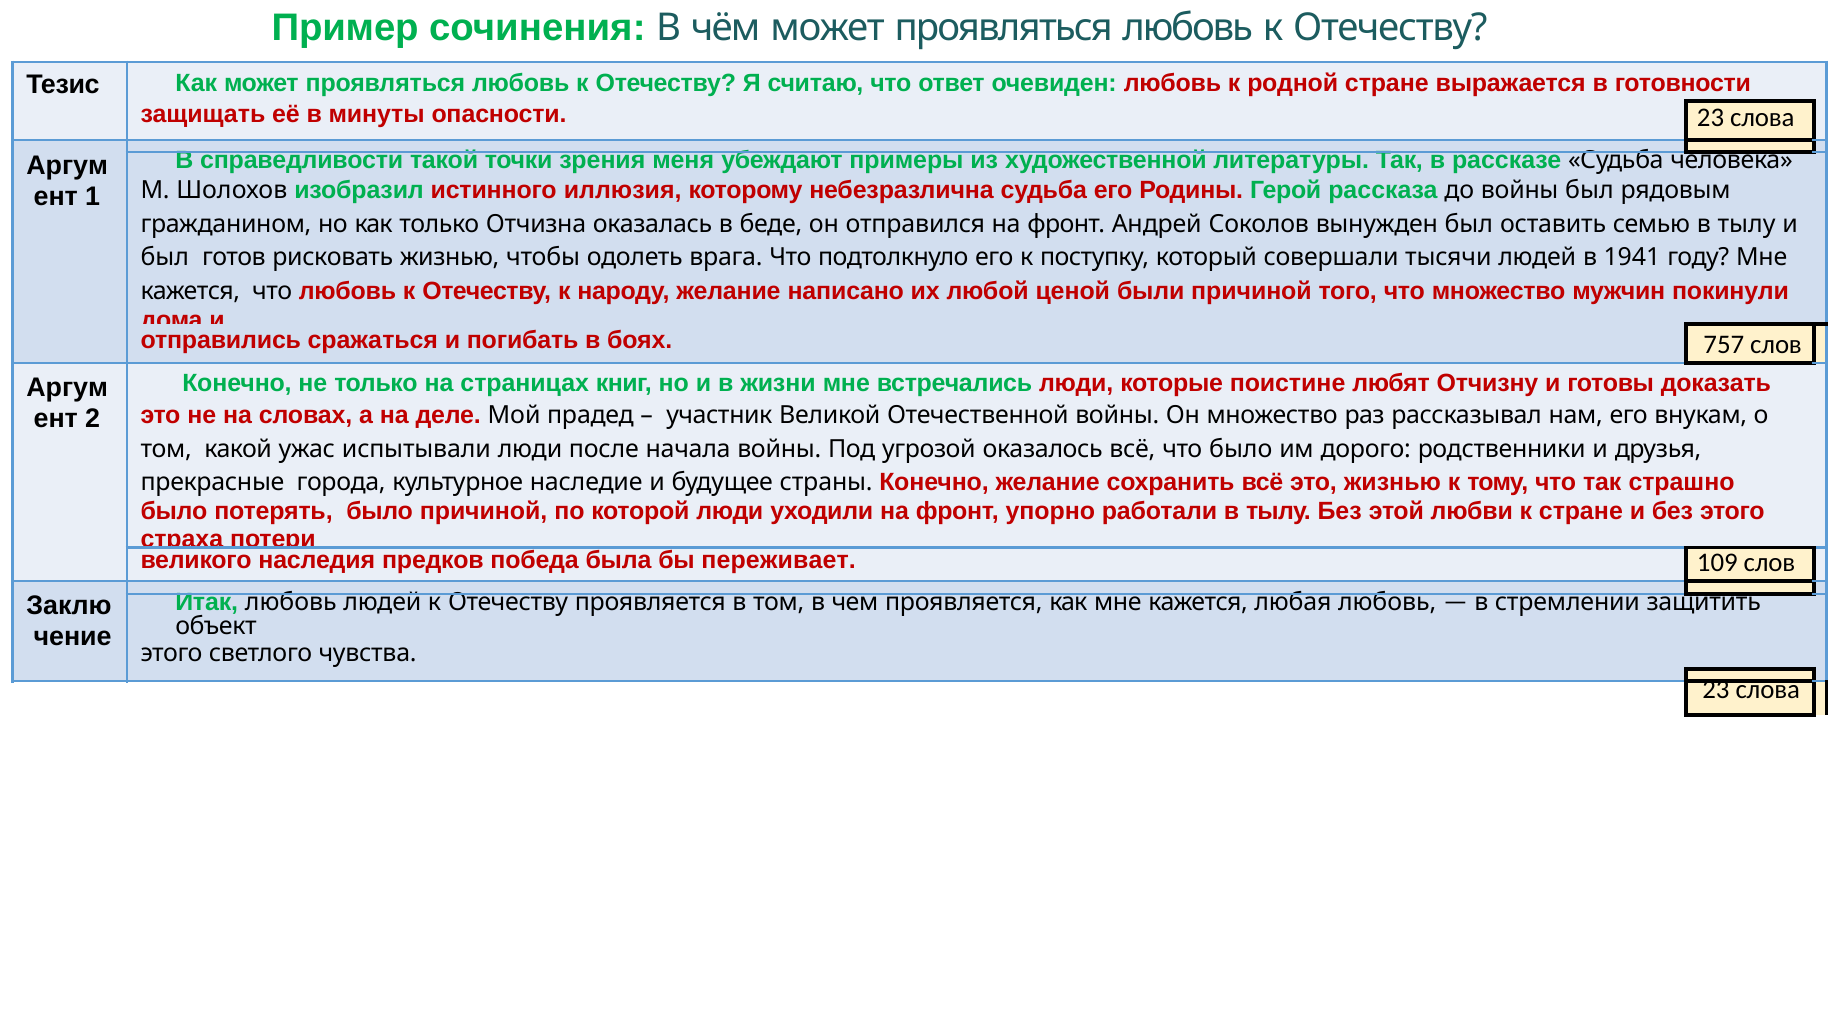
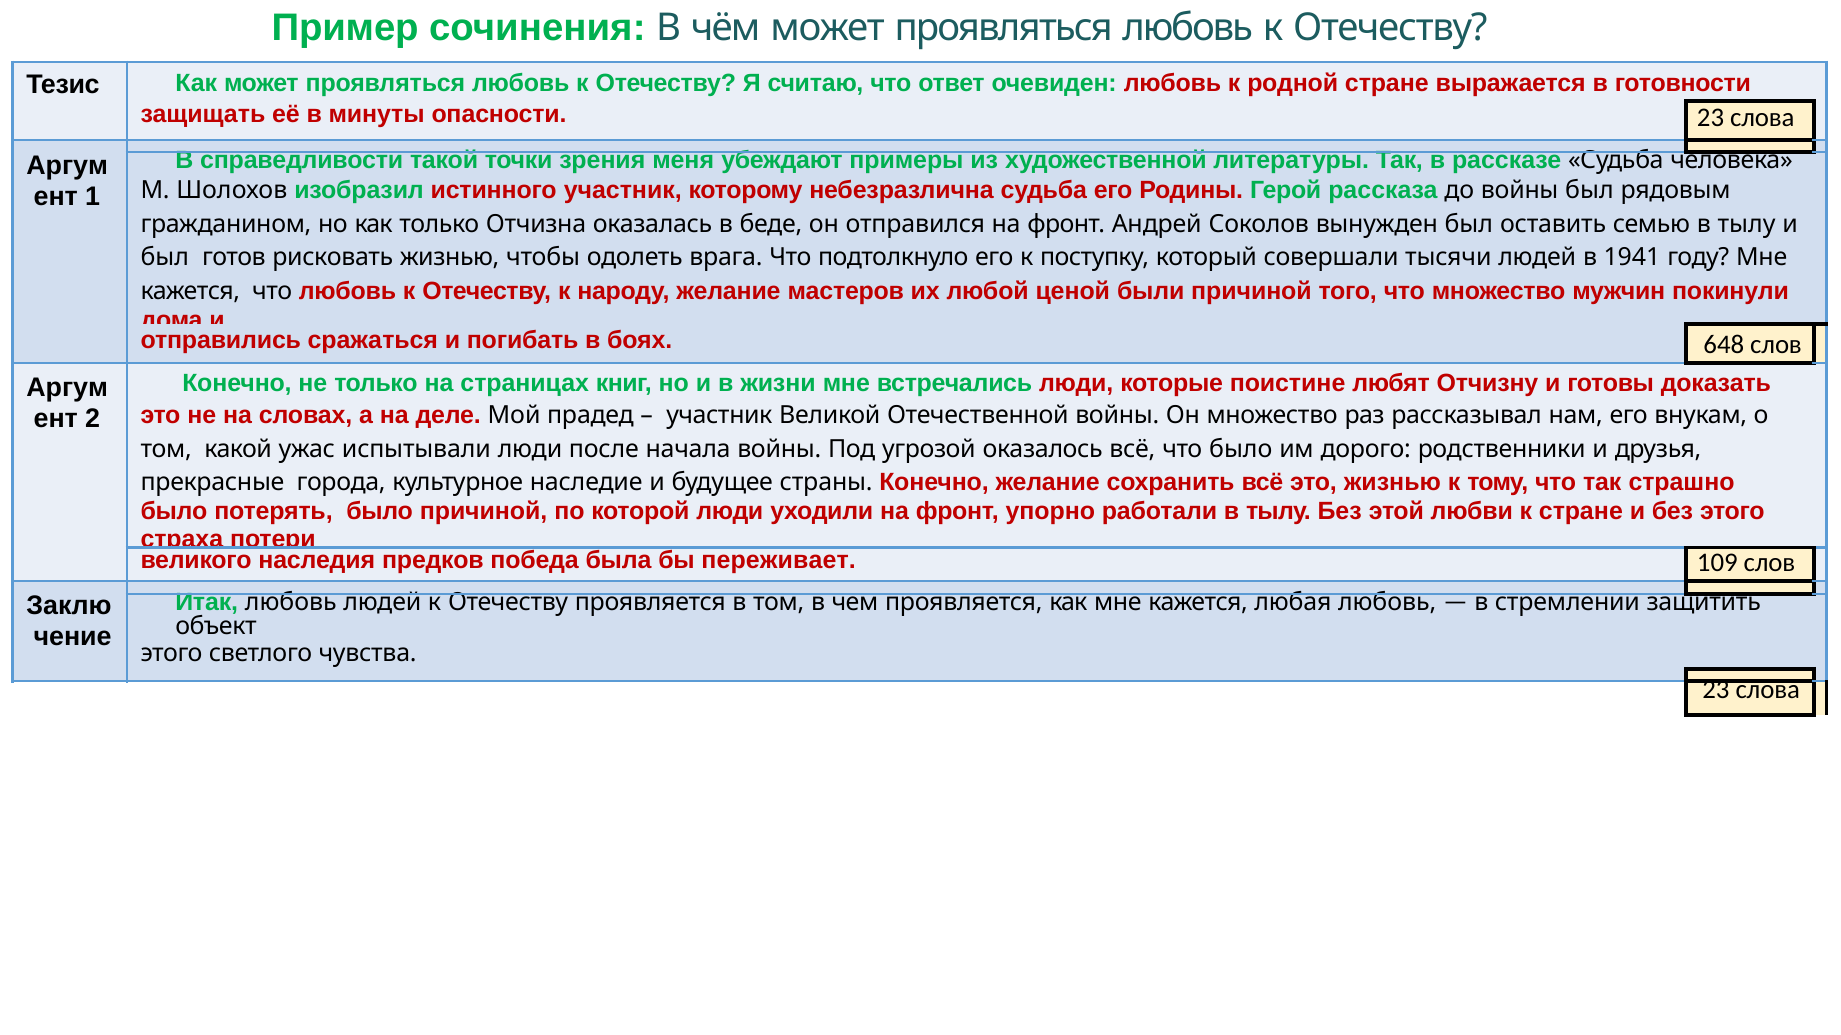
истинного иллюзия: иллюзия -> участник (623, 190)
написано: написано -> мастеров (846, 291)
757: 757 -> 648 (1724, 345)
